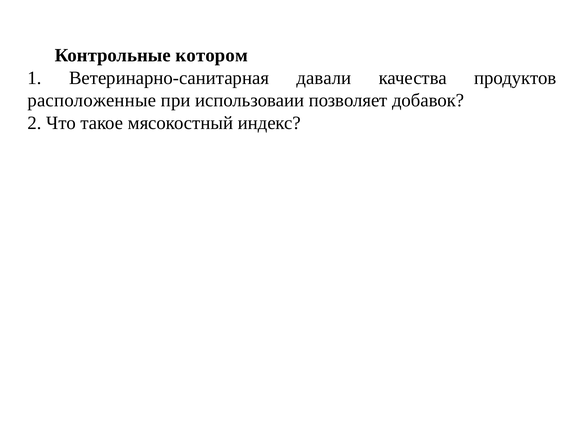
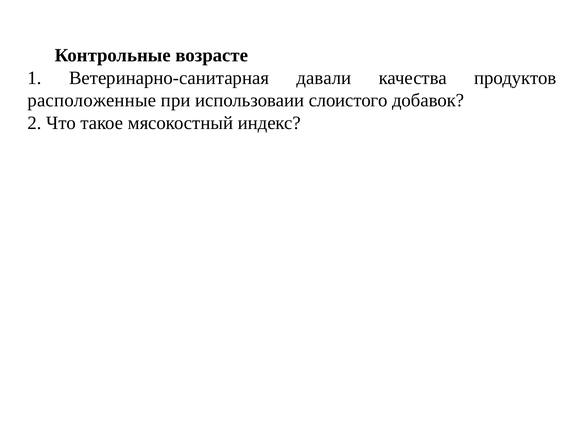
котором: котором -> возрасте (212, 55)
позволяет: позволяет -> слоистого (348, 100)
